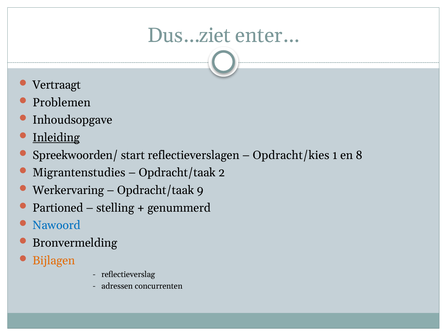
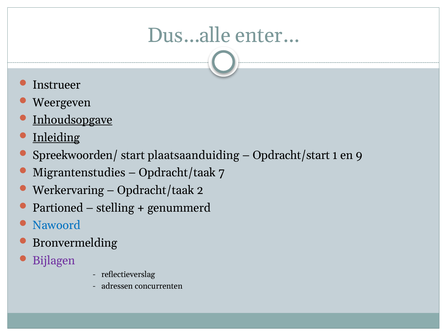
Dus…ziet: Dus…ziet -> Dus…alle (189, 35)
Vertraagt: Vertraagt -> Instrueer (57, 85)
Problemen: Problemen -> Weergeven (62, 102)
Inhoudsopgave underline: none -> present (72, 120)
reflectieverslagen: reflectieverslagen -> plaatsaanduiding (193, 155)
Opdracht/kies: Opdracht/kies -> Opdracht/start (291, 155)
8: 8 -> 9 (359, 155)
2: 2 -> 7 (222, 172)
9: 9 -> 2 (200, 190)
Bijlagen colour: orange -> purple (54, 260)
